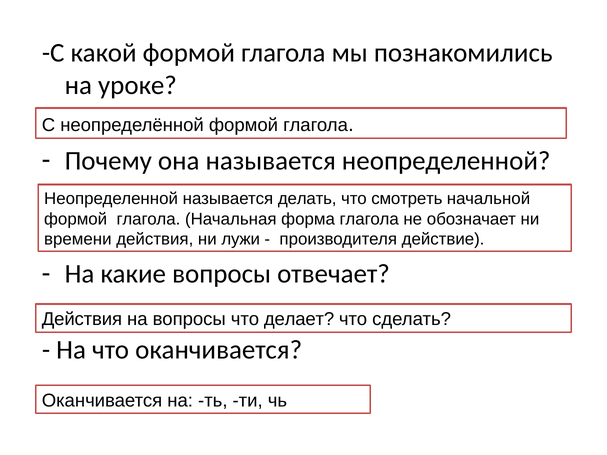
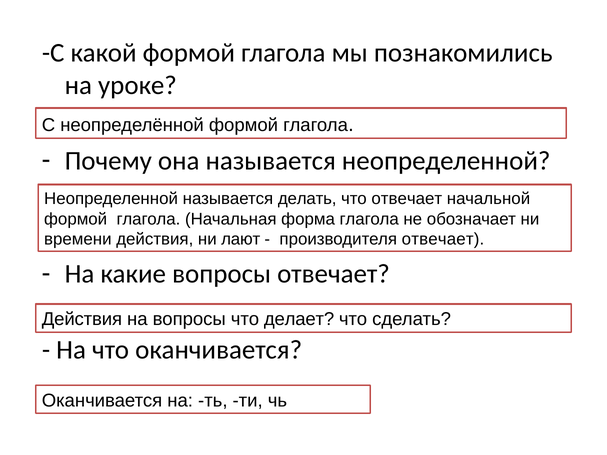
что смотреть: смотреть -> отвечает (407, 199)
лужи: лужи -> лают (241, 239)
производителя действие: действие -> отвечает (443, 239)
